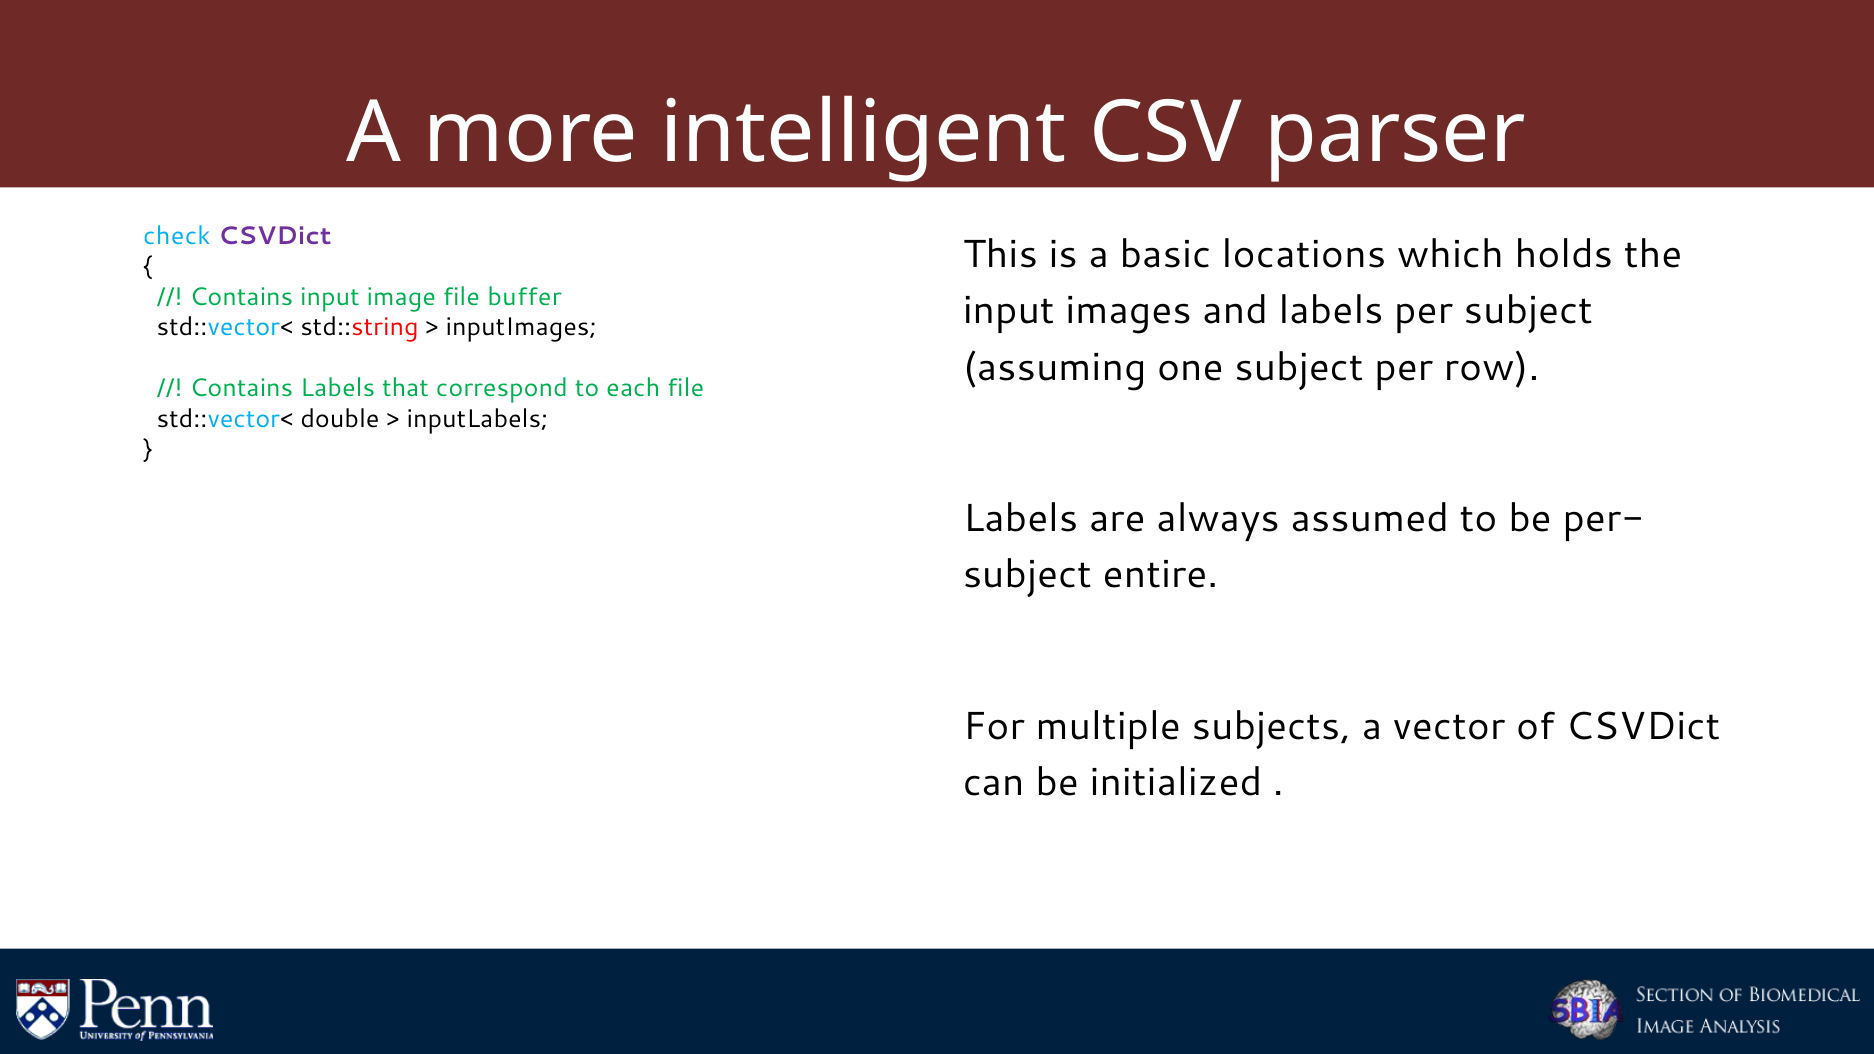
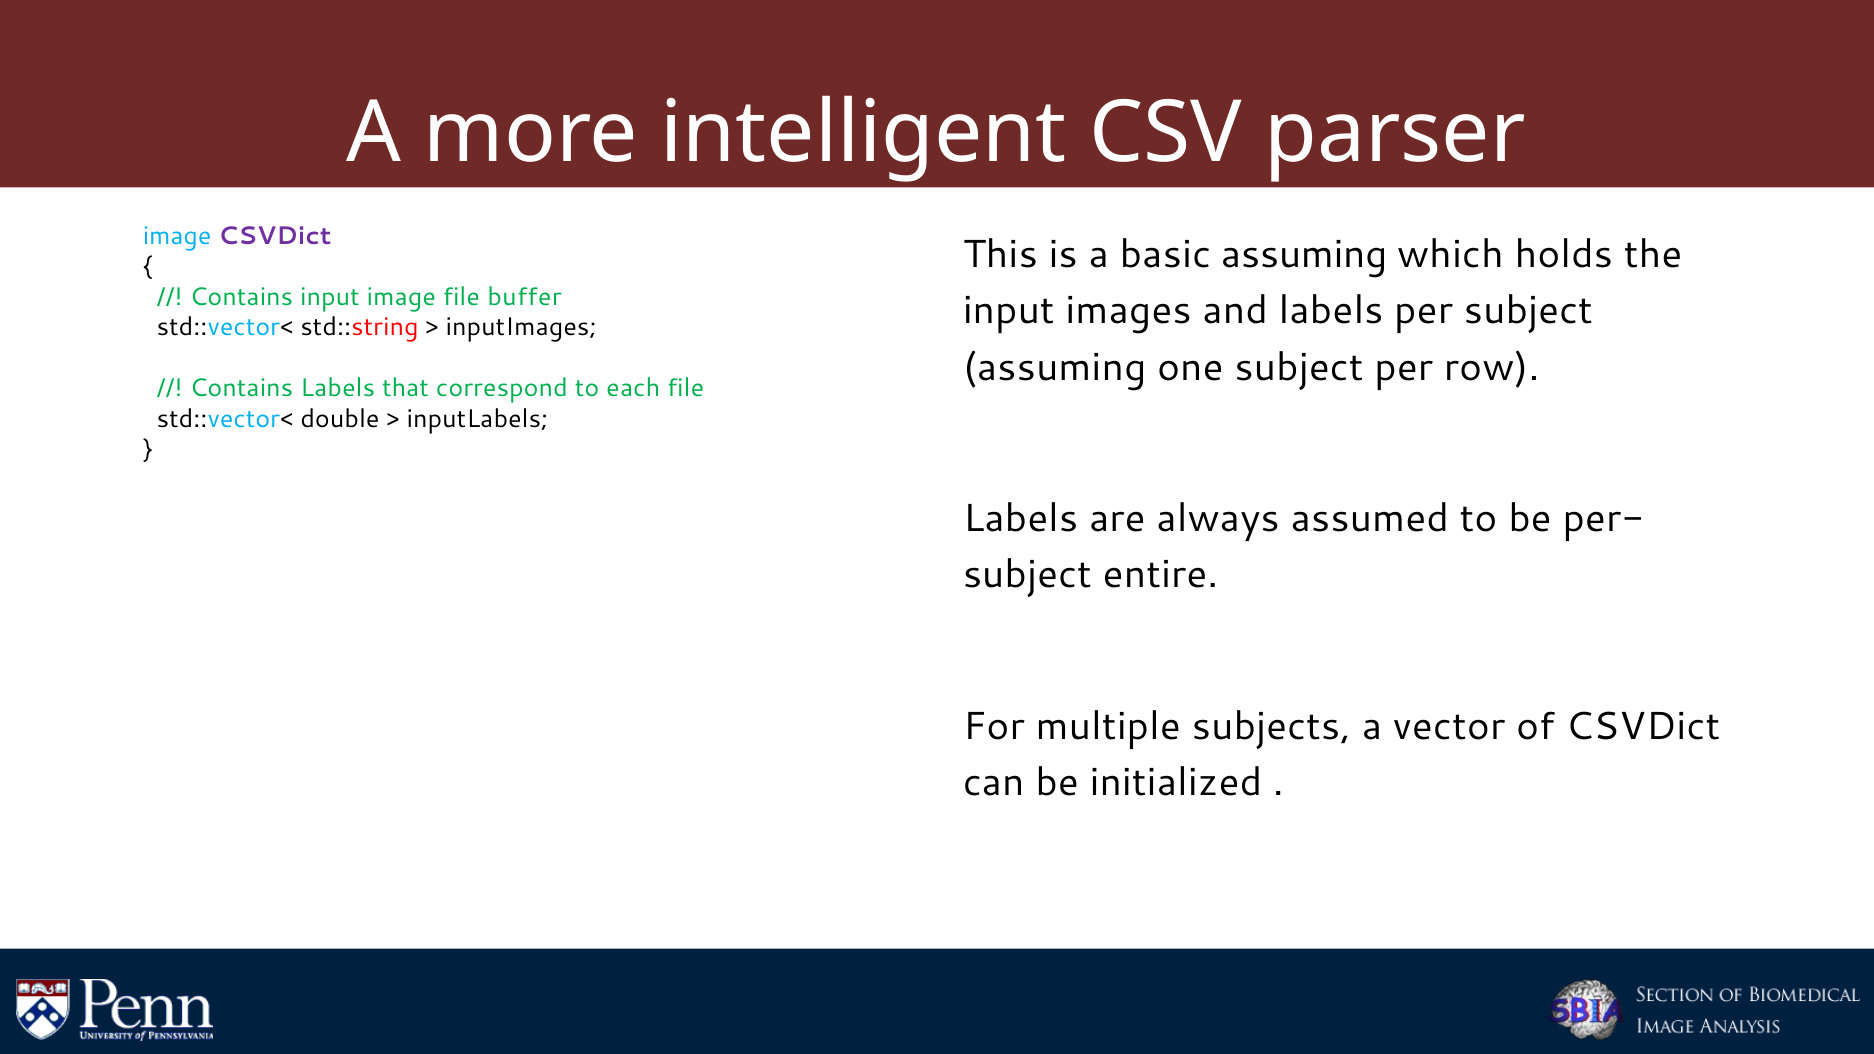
check: check -> image (177, 236)
basic locations: locations -> assuming (1304, 255)
